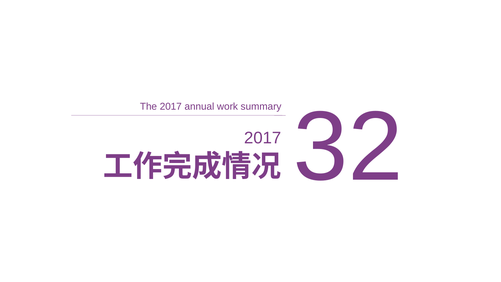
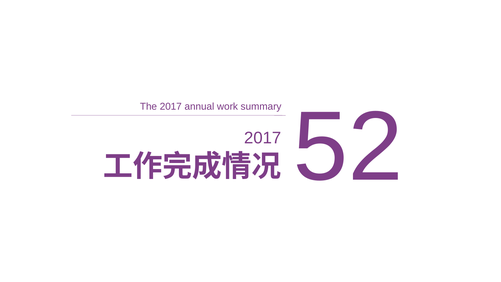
32: 32 -> 52 (348, 147)
